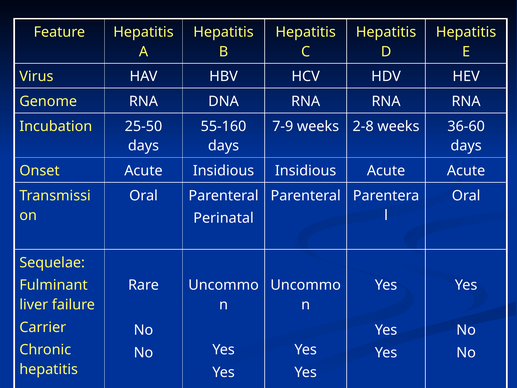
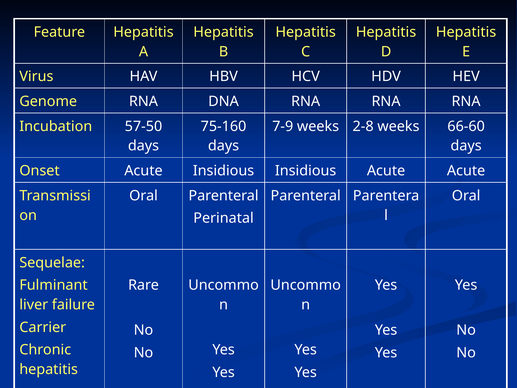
25-50: 25-50 -> 57-50 (143, 126)
55-160: 55-160 -> 75-160 (224, 126)
36-60: 36-60 -> 66-60 (466, 126)
